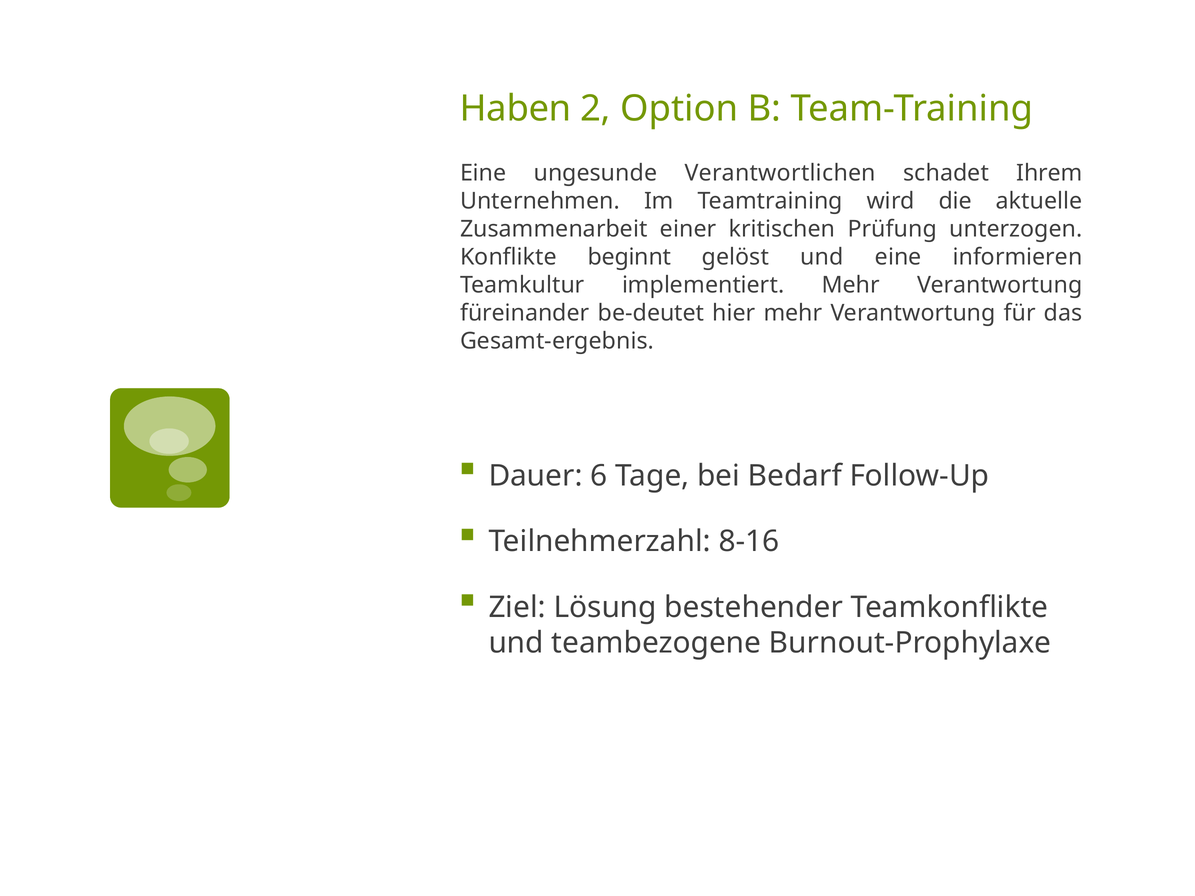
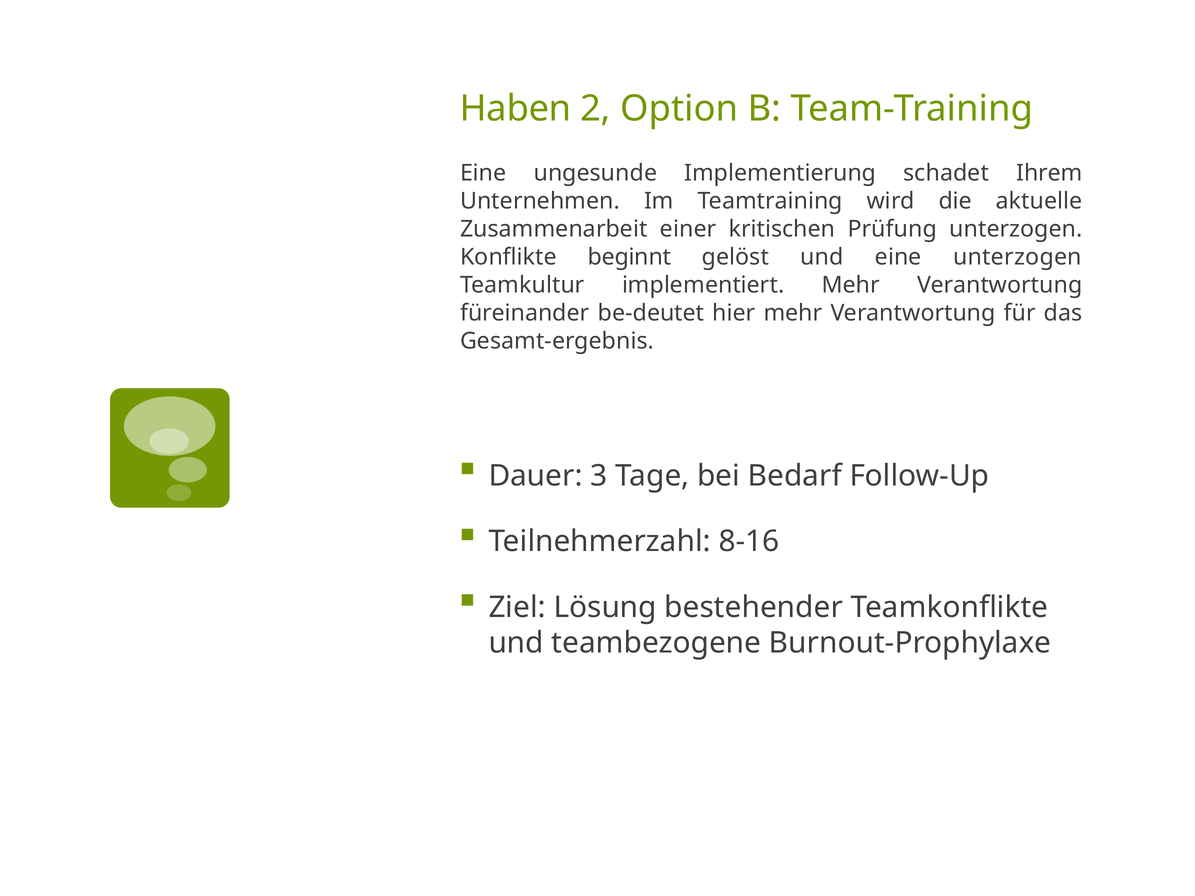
Verantwortlichen: Verantwortlichen -> Implementierung (780, 173)
eine informieren: informieren -> unterzogen (1017, 257)
6: 6 -> 3 (599, 476)
